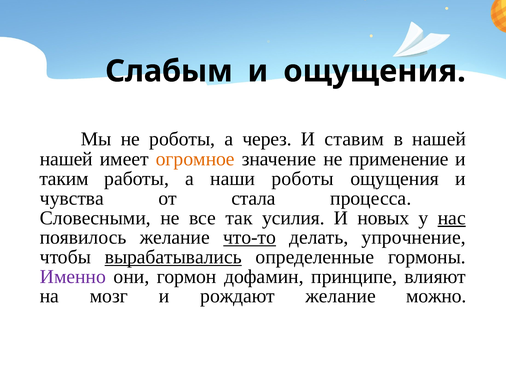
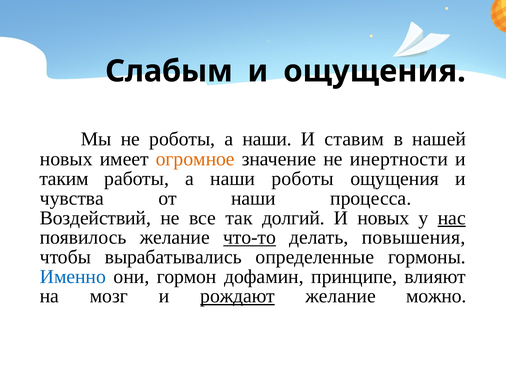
роботы а через: через -> наши (267, 139)
нашей: нашей -> новых (66, 159)
применение: применение -> инертности (399, 159)
от стала: стала -> наши (253, 199)
Словесными: Словесными -> Воздействий (95, 218)
усилия: усилия -> долгий (293, 218)
упрочнение: упрочнение -> повышения (414, 238)
вырабатывались underline: present -> none (173, 257)
Именно colour: purple -> blue (73, 277)
рождают underline: none -> present (238, 297)
